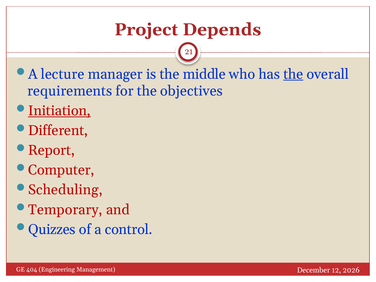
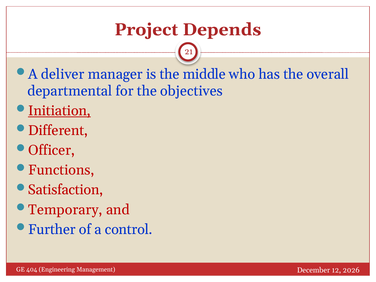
lecture: lecture -> deliver (63, 74)
the underline: present -> none (293, 74)
requirements: requirements -> departmental (70, 91)
Report: Report -> Officer (51, 150)
Computer: Computer -> Functions (61, 170)
Scheduling: Scheduling -> Satisfaction (66, 190)
Quizzes: Quizzes -> Further (52, 229)
